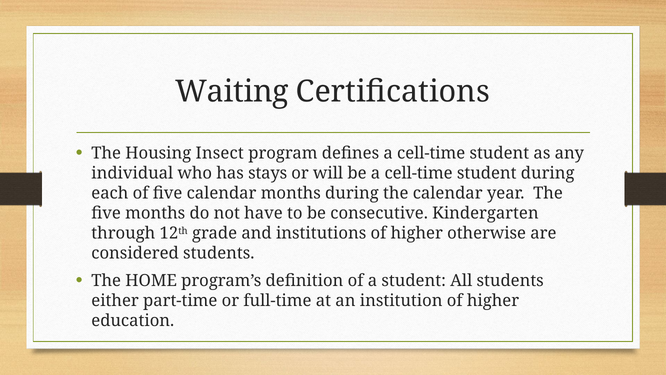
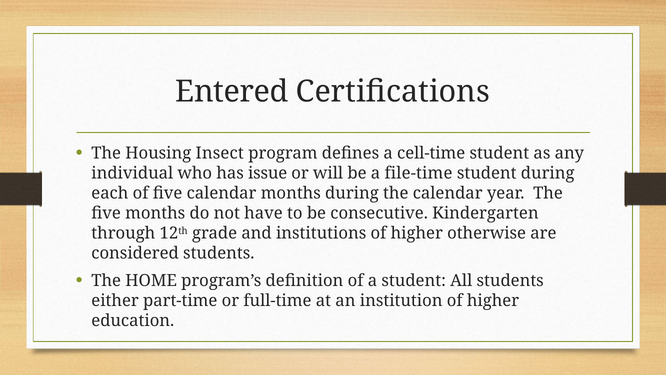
Waiting: Waiting -> Entered (232, 91)
stays: stays -> issue (268, 173)
be a cell-time: cell-time -> file-time (418, 173)
